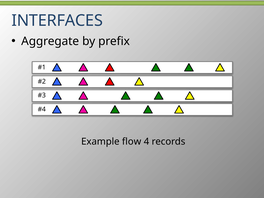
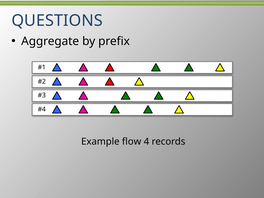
INTERFACES: INTERFACES -> QUESTIONS (57, 20)
